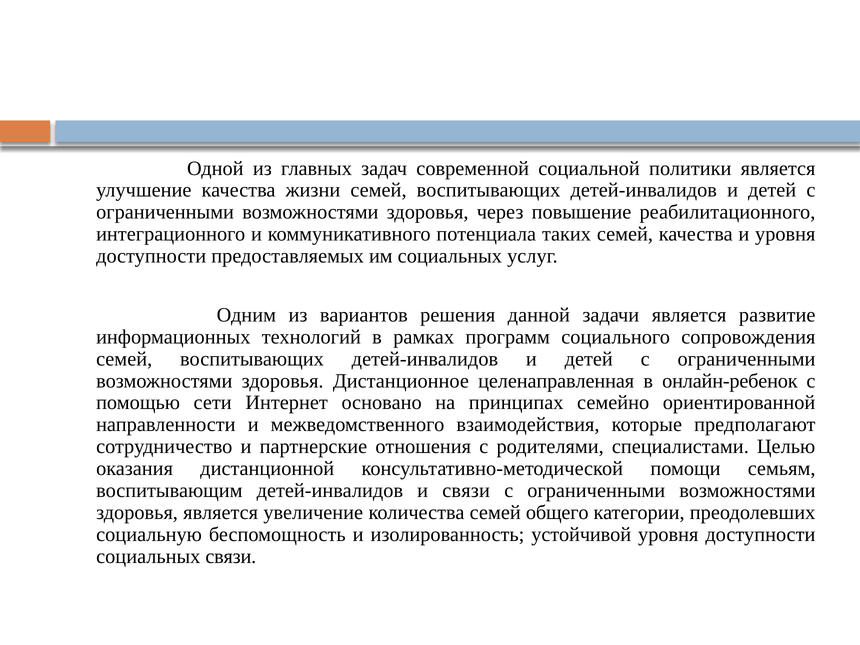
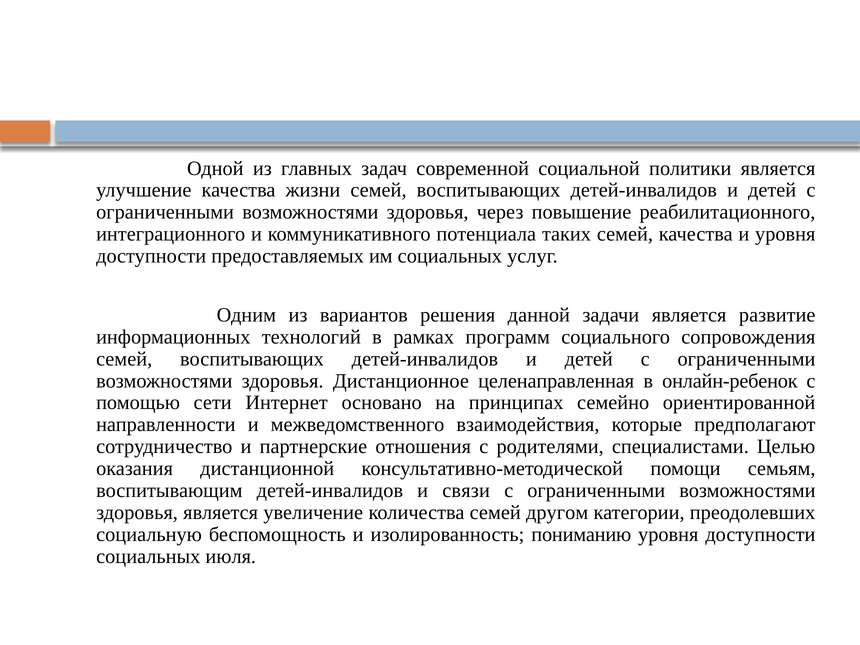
общего: общего -> другом (557, 512)
устойчивой: устойчивой -> пониманию (581, 534)
социальных связи: связи -> июля (231, 556)
